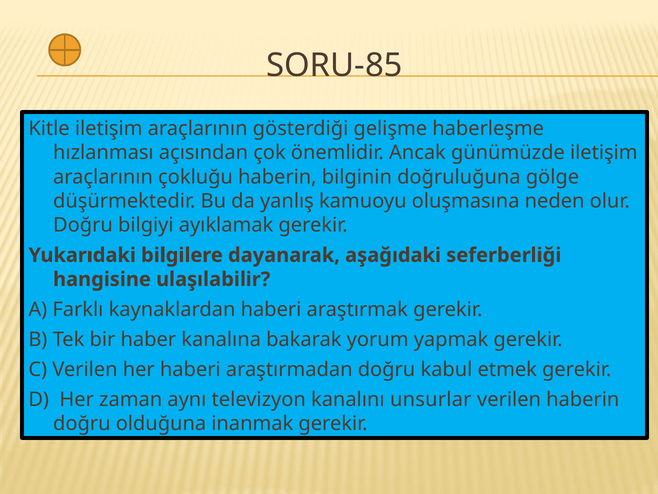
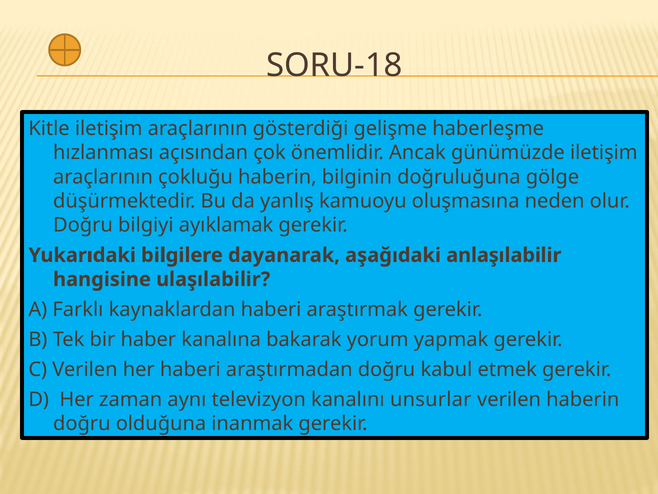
SORU-85: SORU-85 -> SORU-18 (334, 65)
seferberliği: seferberliği -> anlaşılabilir (504, 255)
